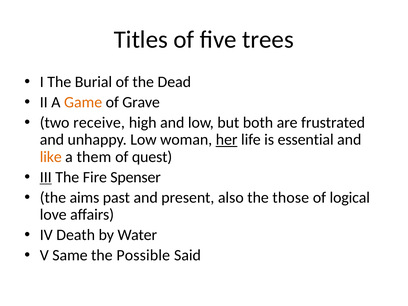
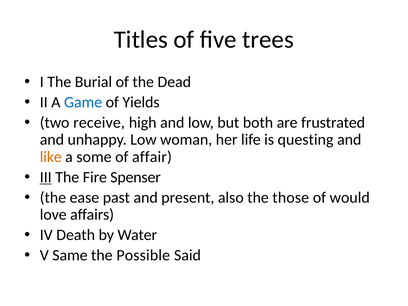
Game colour: orange -> blue (83, 102)
Grave: Grave -> Yields (141, 102)
her underline: present -> none (227, 140)
essential: essential -> questing (306, 140)
them: them -> some (94, 157)
quest: quest -> affair (152, 157)
aims: aims -> ease (84, 197)
logical: logical -> would (350, 197)
